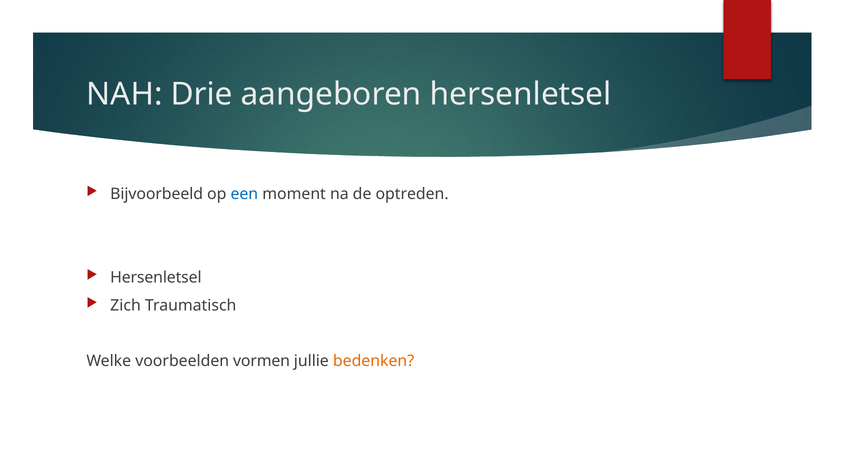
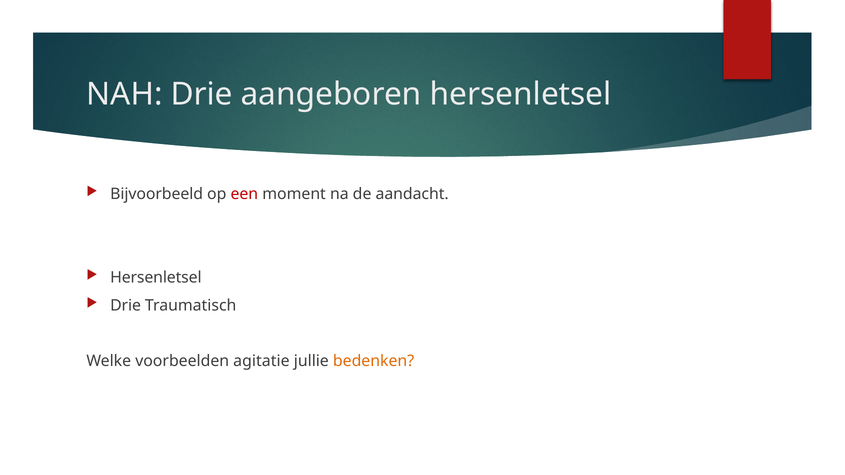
een colour: blue -> red (244, 194)
optreden: optreden -> aandacht (412, 194)
Zich: Zich -> Drie (126, 306)
vormen: vormen -> agitatie (261, 361)
